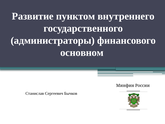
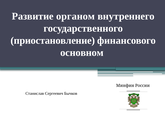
пунктом: пунктом -> органом (76, 16)
администраторы: администраторы -> приостановление (53, 40)
